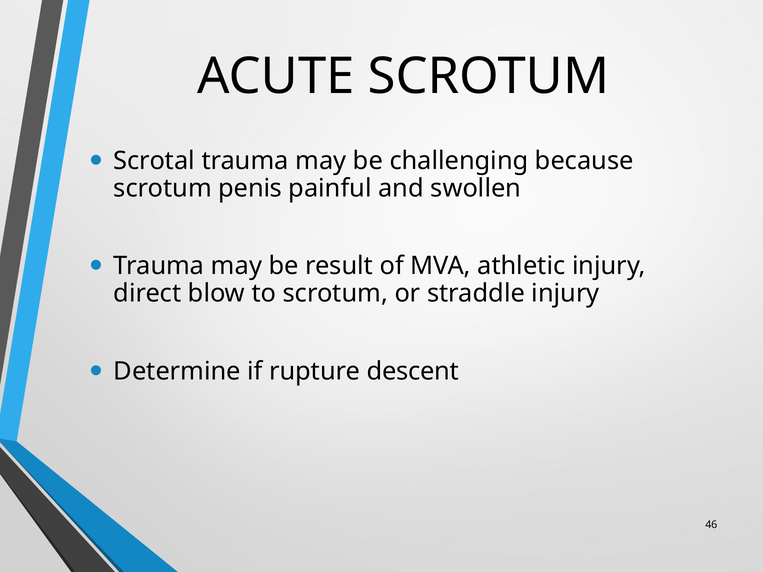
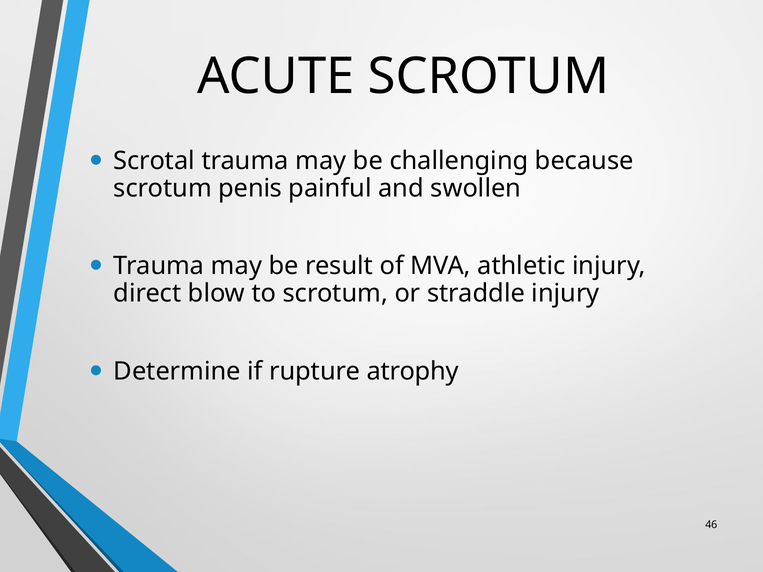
descent: descent -> atrophy (413, 371)
